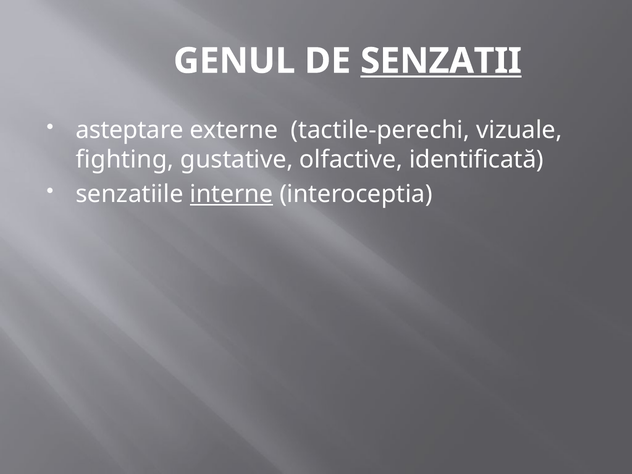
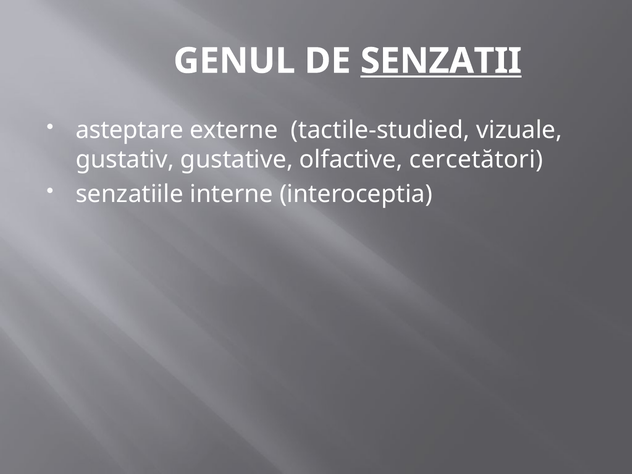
tactile-perechi: tactile-perechi -> tactile-studied (380, 130)
fighting: fighting -> gustativ (125, 160)
identificată: identificată -> cercetători (476, 160)
interne underline: present -> none (232, 194)
